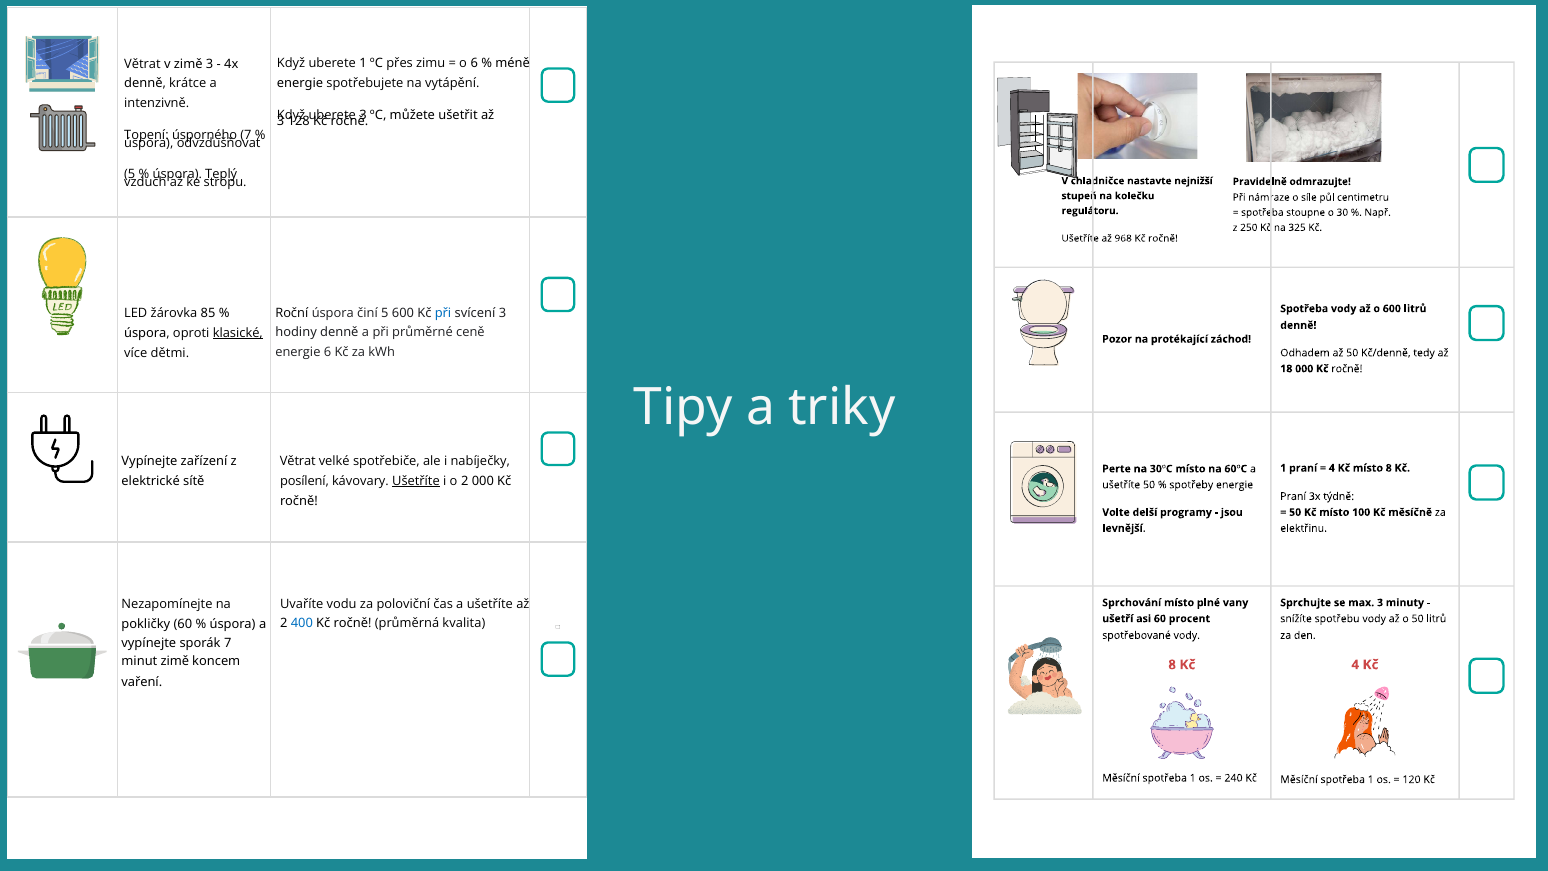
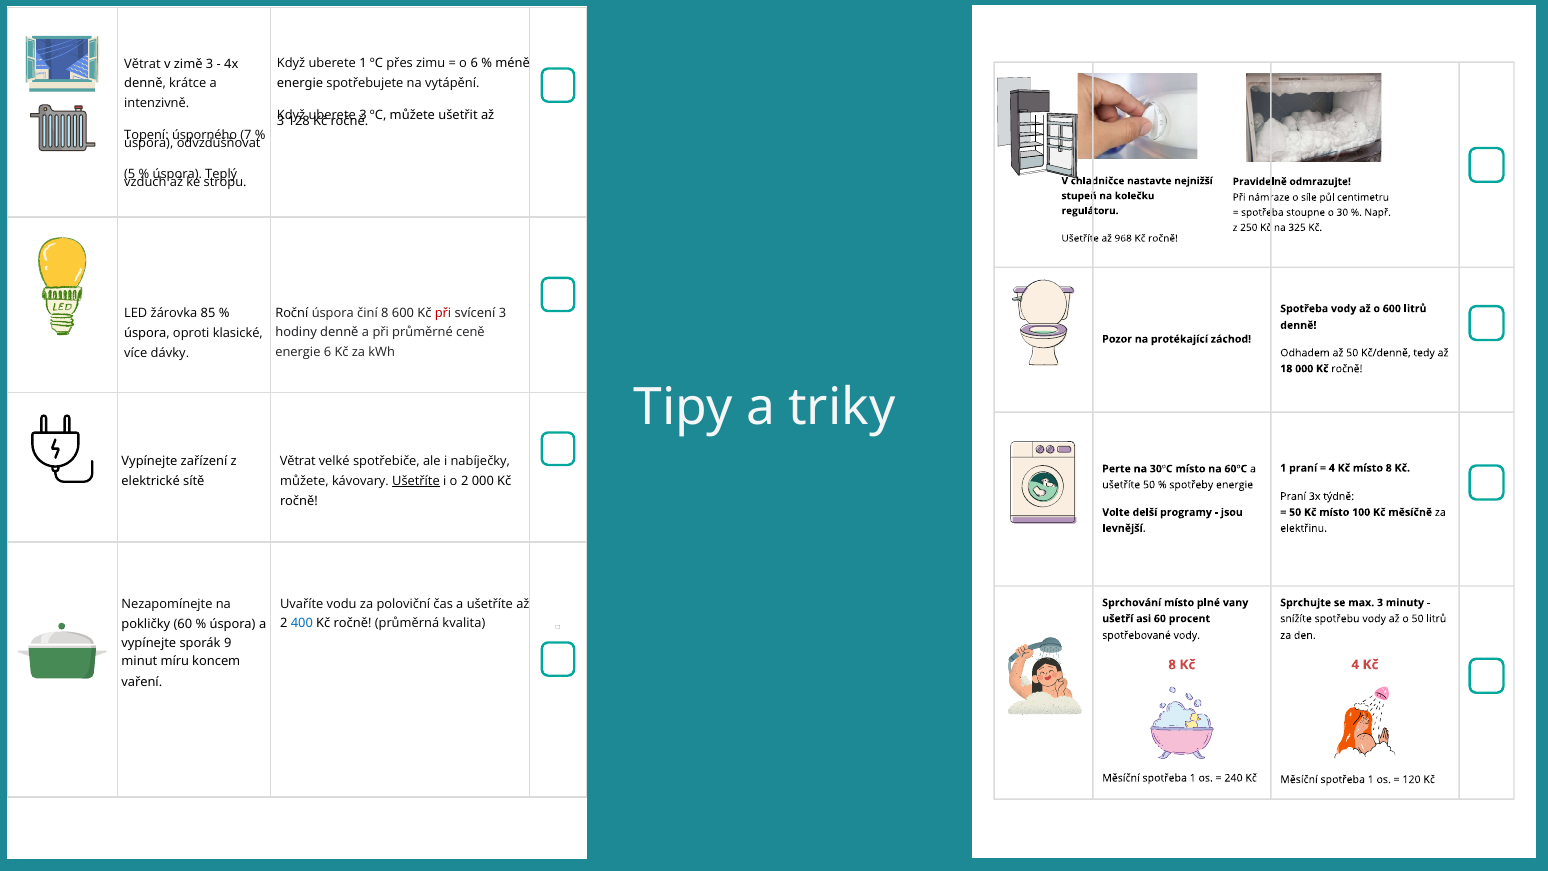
činí 5: 5 -> 8 (385, 313)
při colour: blue -> red (443, 313)
klasické underline: present -> none (238, 333)
dětmi: dětmi -> dávky (170, 353)
posílení: posílení -> můžete (304, 481)
sporák 7: 7 -> 9 (228, 644)
minut zimě: zimě -> míru (175, 661)
